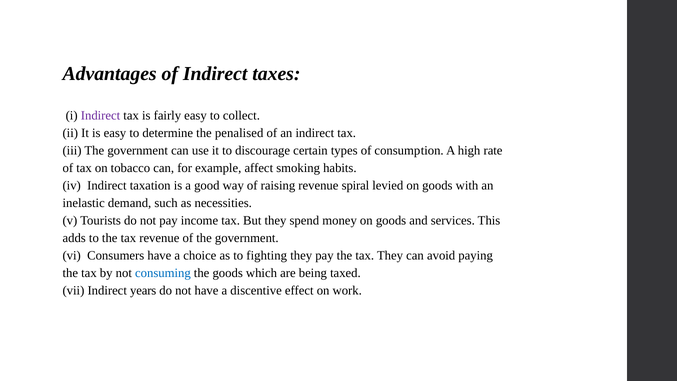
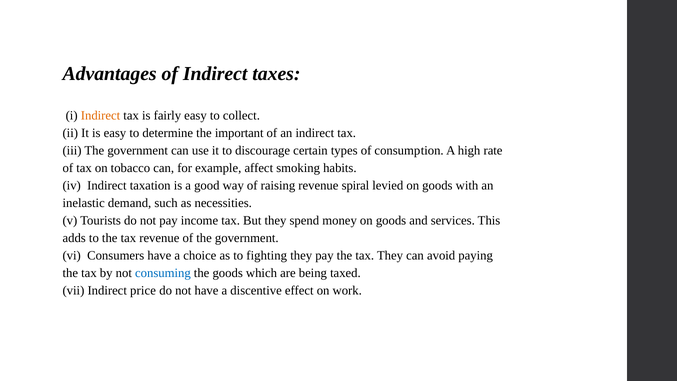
Indirect colour: purple -> orange (101, 115)
penalised: penalised -> important (239, 133)
years: years -> price (143, 291)
